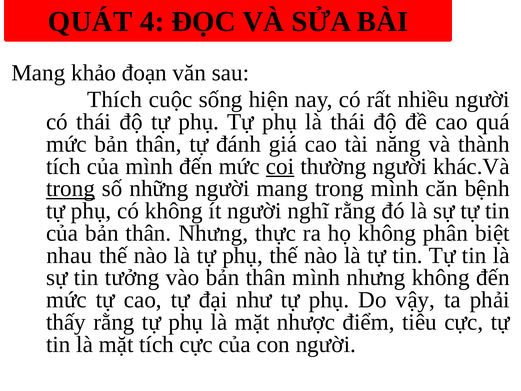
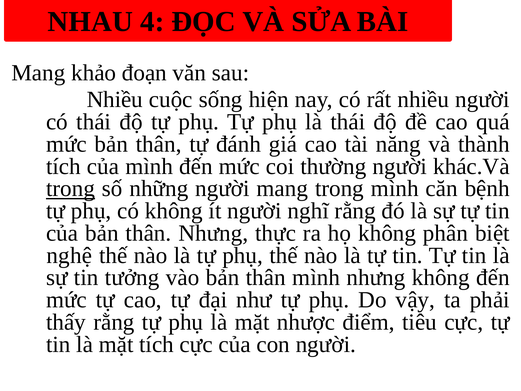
QUÁT: QUÁT -> NHAU (90, 21)
Thích: Thích -> Nhiều (115, 100)
coi underline: present -> none (280, 166)
nhau: nhau -> nghệ (69, 255)
